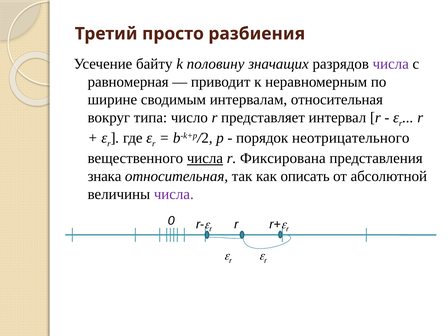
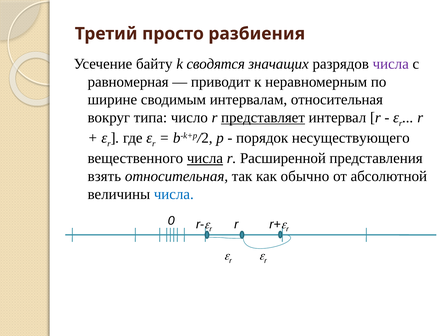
половину: половину -> сводятся (216, 64)
представляет underline: none -> present (263, 118)
неотрицательного: неотрицательного -> несуществующего (351, 138)
Фиксирована: Фиксирована -> Расширенной (283, 158)
знака: знака -> взять (104, 176)
описать: описать -> обычно (305, 176)
числа colour: purple -> blue (174, 194)
